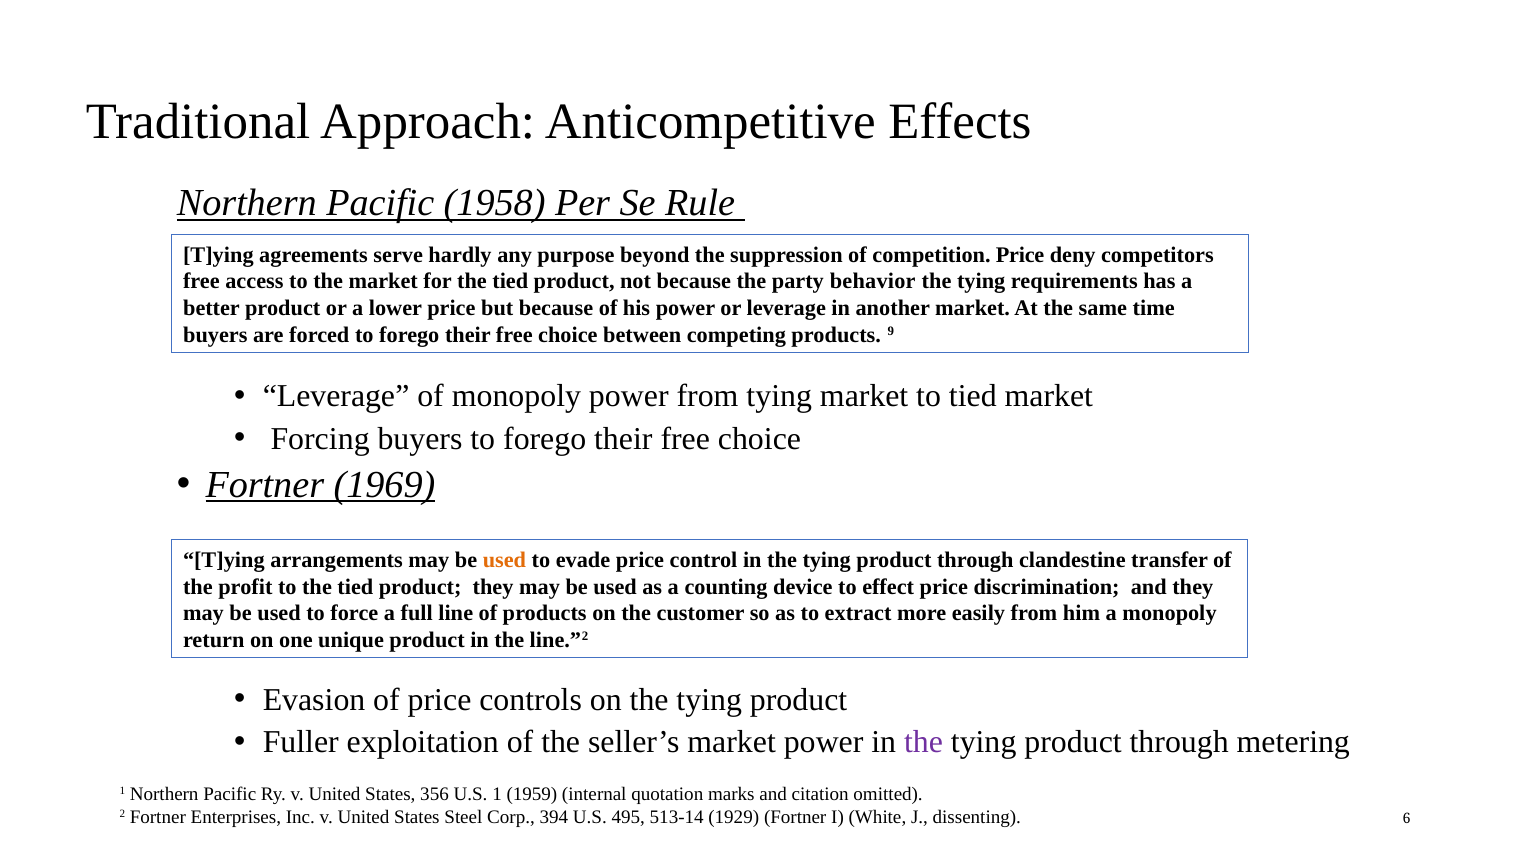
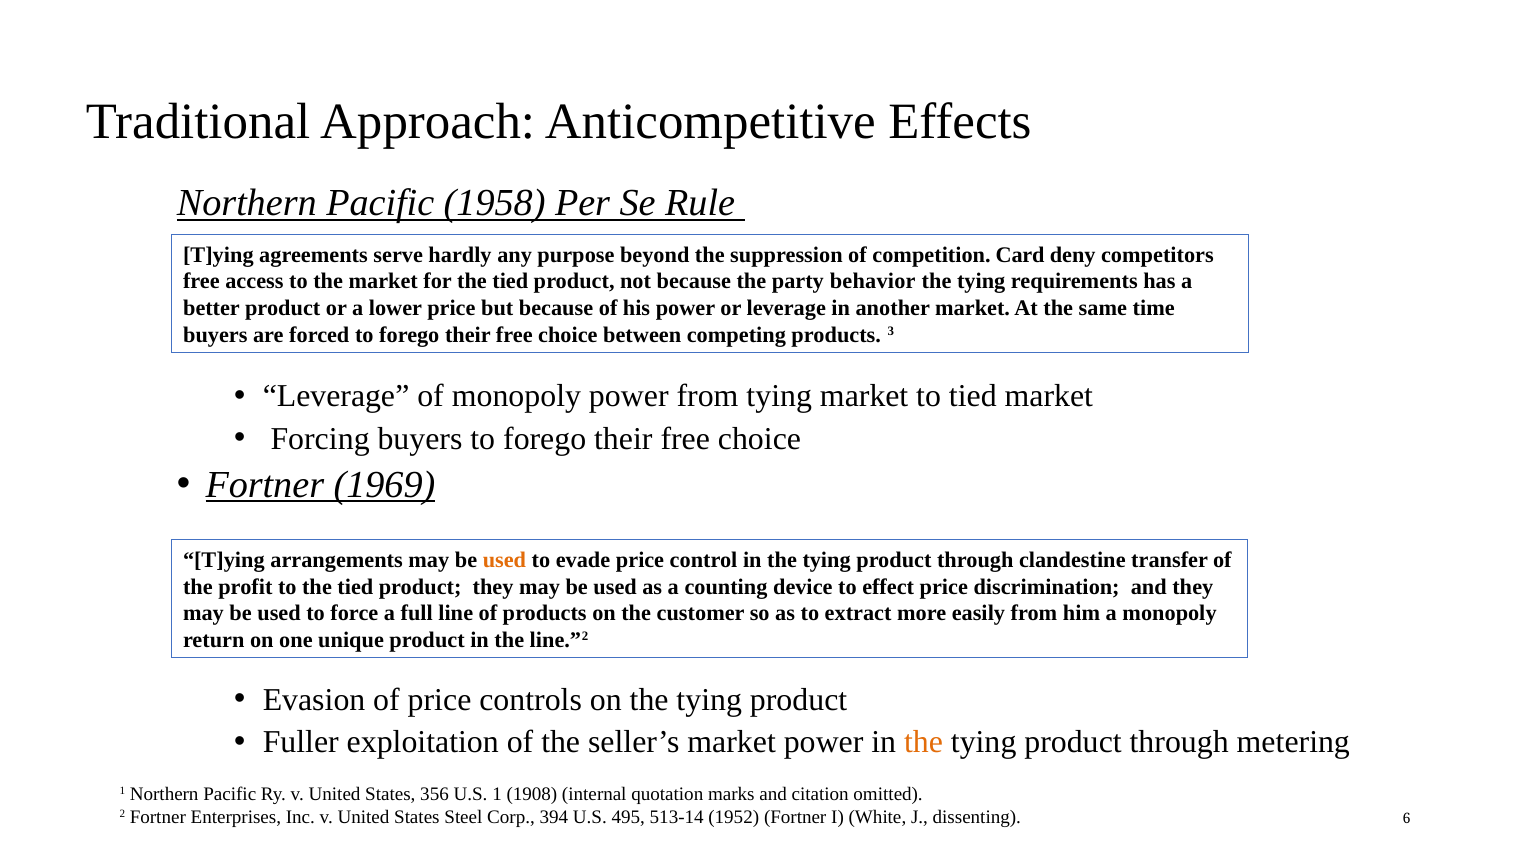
competition Price: Price -> Card (1020, 255)
9: 9 -> 3 (891, 331)
the colour: purple -> orange (924, 742)
1959: 1959 -> 1908 (532, 794)
1929: 1929 -> 1952 (734, 817)
